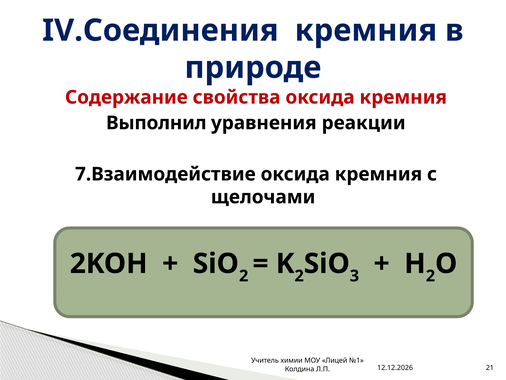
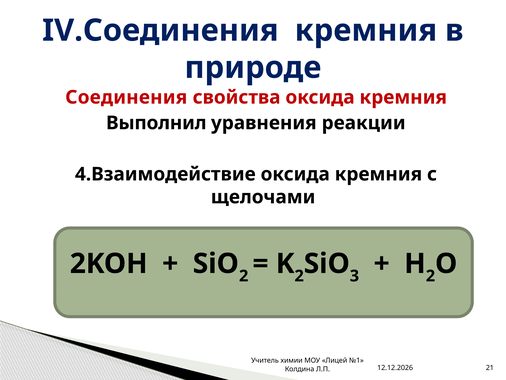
Содержание: Содержание -> Соединения (126, 97)
7.Взаимодействие: 7.Взаимодействие -> 4.Взаимодействие (165, 174)
